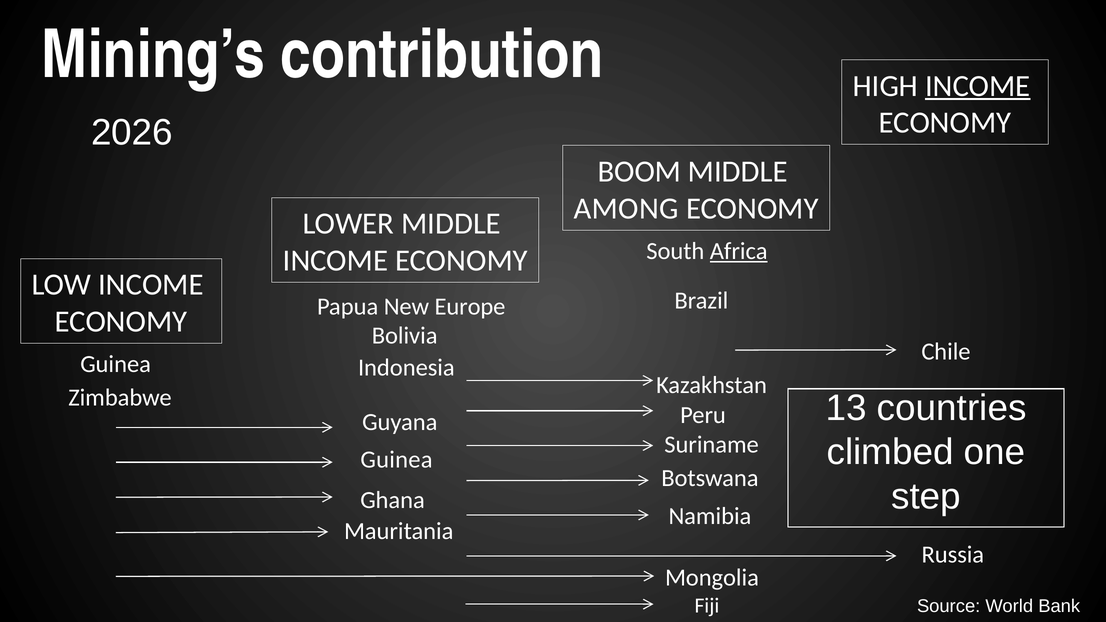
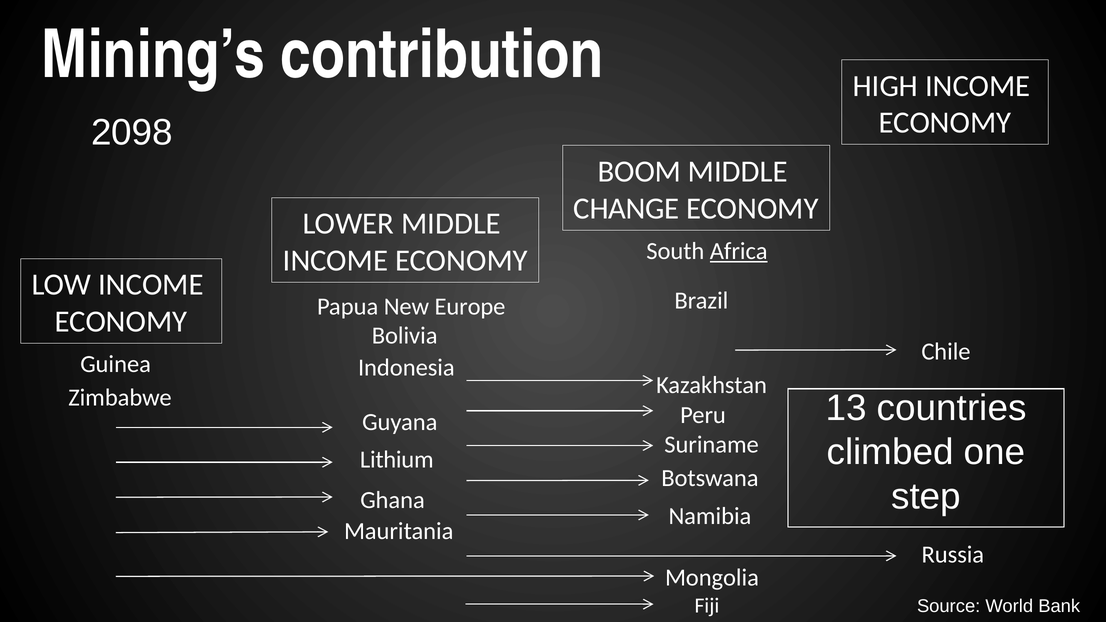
INCOME underline: present -> none (978, 86)
2026: 2026 -> 2098 (132, 132)
AMONG: AMONG -> CHANGE (626, 208)
Guinea: Guinea -> Lithium (397, 460)
